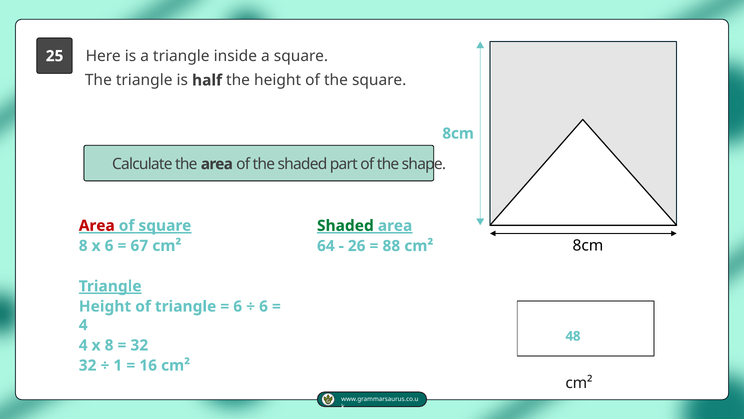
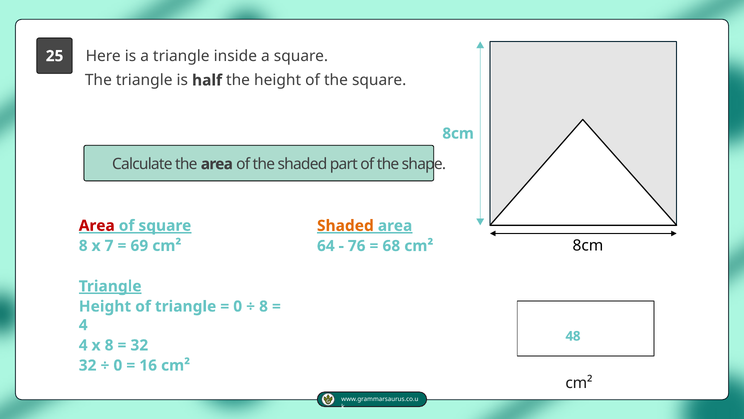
Shaded colour: green -> orange (345, 226)
x 6: 6 -> 7 (109, 245)
67: 67 -> 69 (139, 245)
26: 26 -> 76 (357, 246)
88: 88 -> 68 (391, 246)
6: 6 -> 0 (238, 306)
6: 6 -> 8 (264, 306)
1: 1 -> 0 (118, 365)
